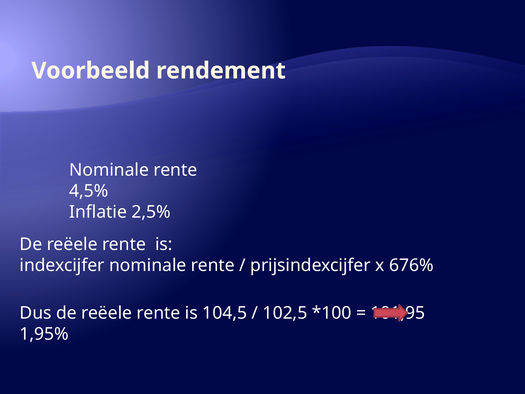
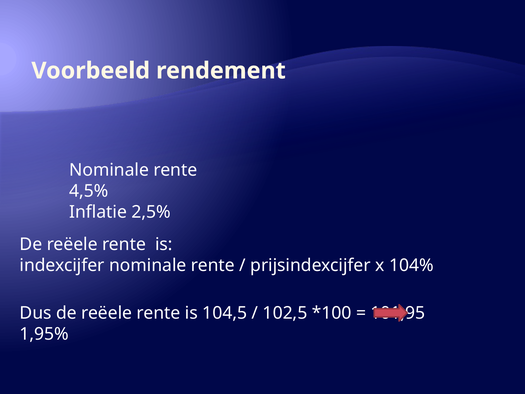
676%: 676% -> 104% (411, 265)
